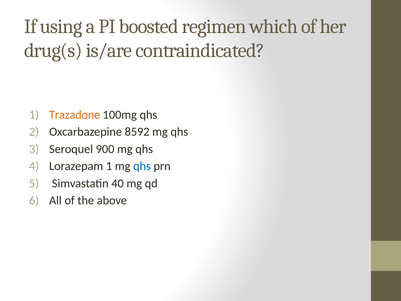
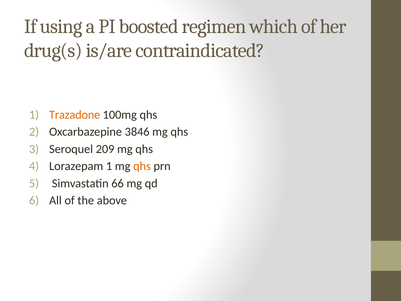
8592: 8592 -> 3846 (137, 132)
900: 900 -> 209 (105, 149)
qhs colour: blue -> orange (142, 166)
40: 40 -> 66 (118, 183)
